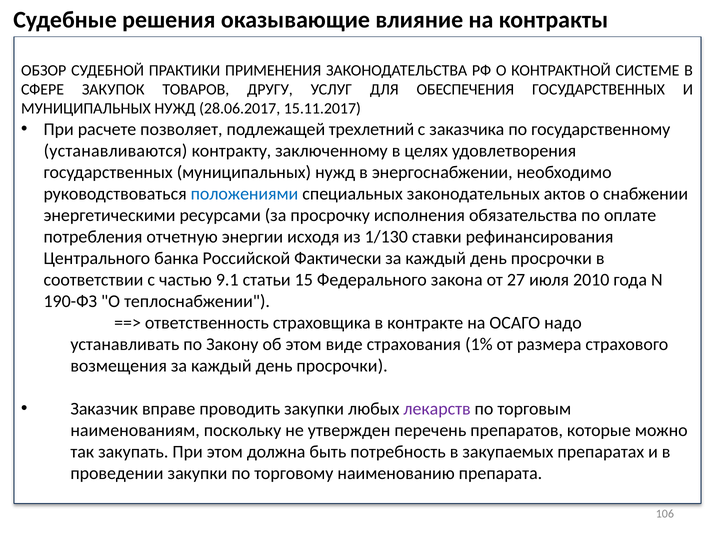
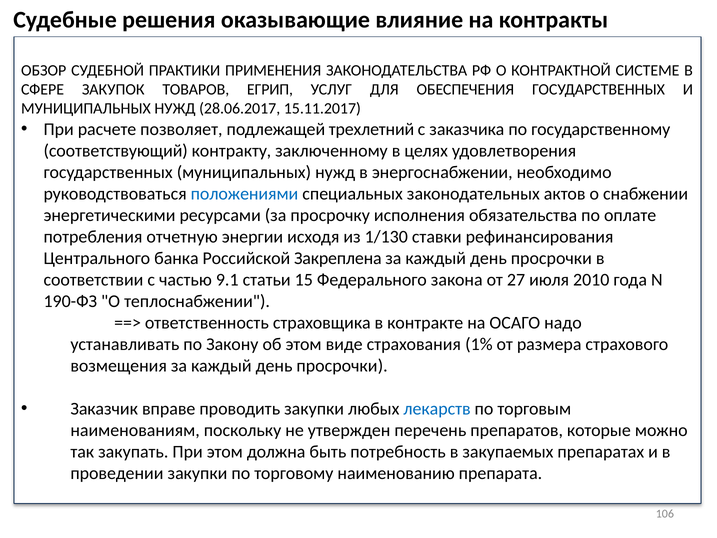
ДРУГУ: ДРУГУ -> ЕГРИП (270, 89)
устанавливаются: устанавливаются -> соответствующий (116, 151)
Фактически: Фактически -> Закреплена (338, 258)
лекарств colour: purple -> blue (437, 409)
